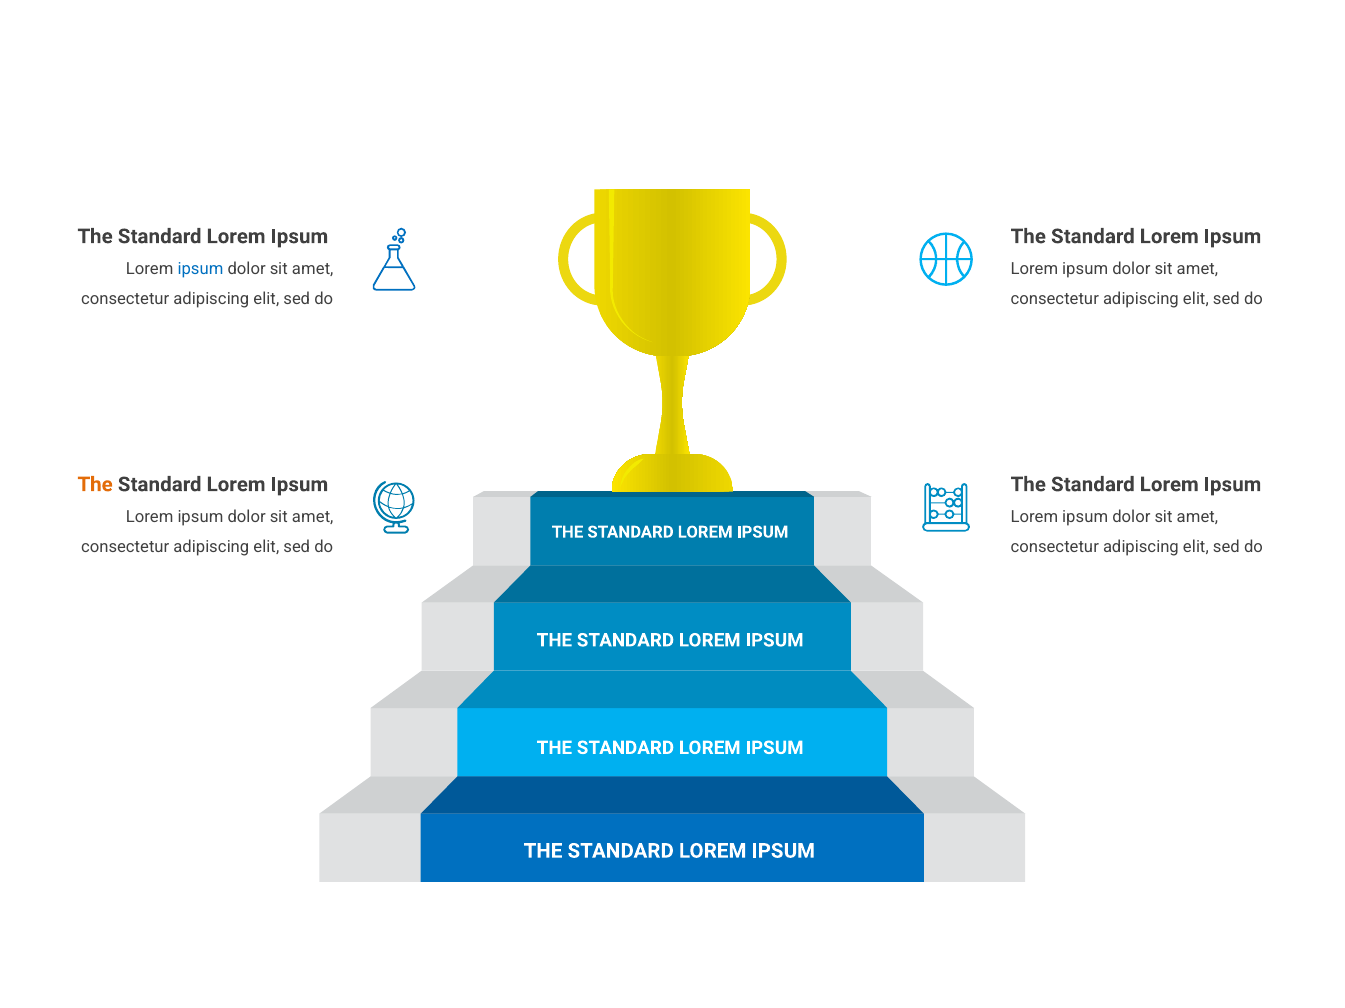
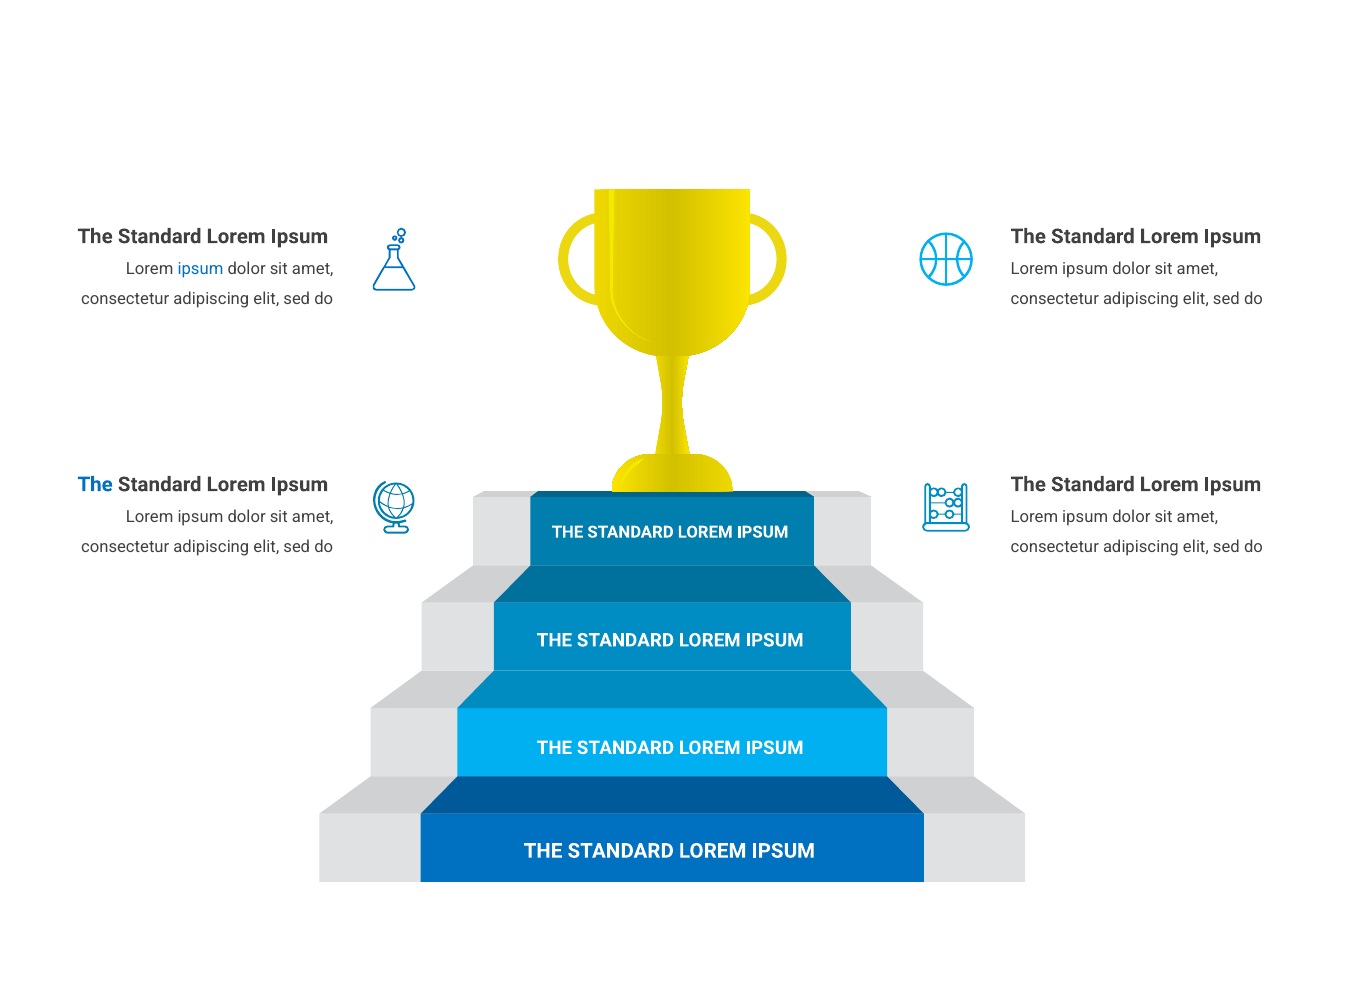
The colour: orange -> blue (95, 485)
